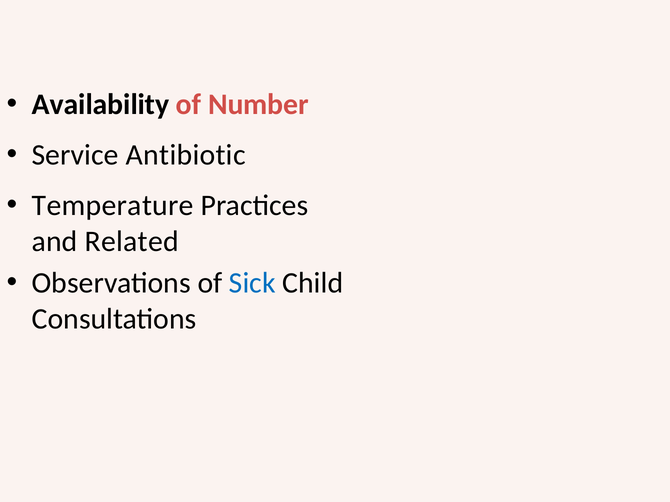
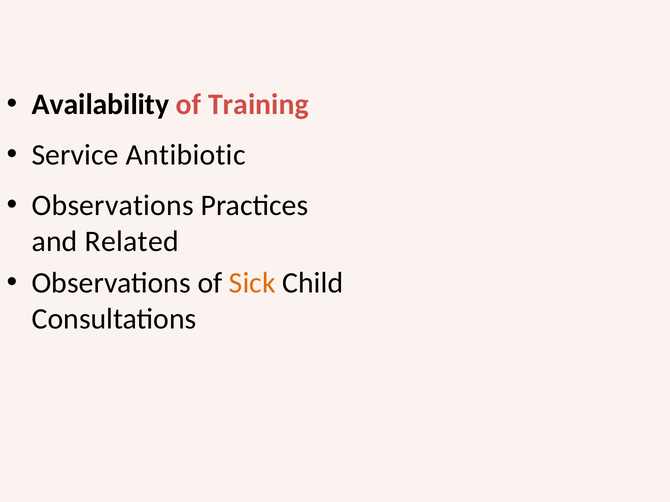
Number: Number -> Training (258, 105)
Temperature: Temperature -> Observations (113, 206)
Sick colour: blue -> orange (252, 283)
